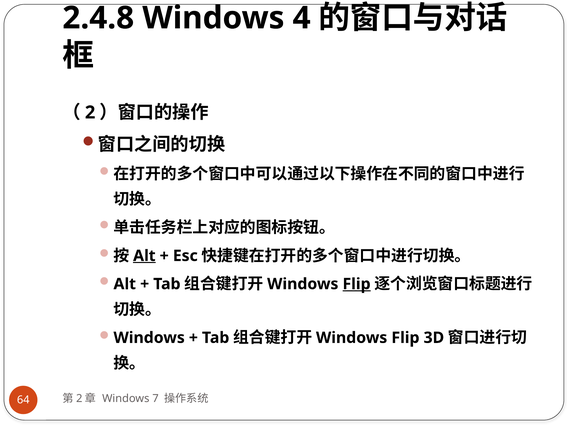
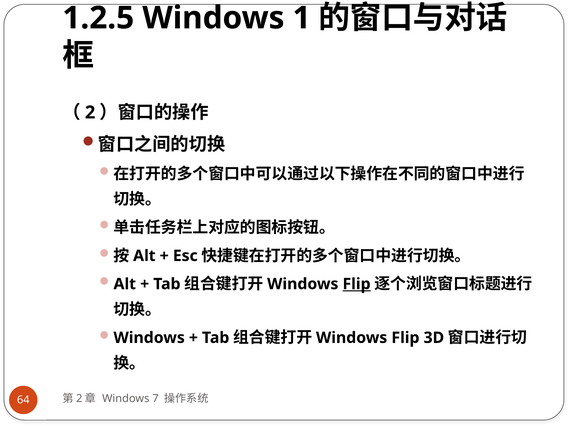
2.4.8: 2.4.8 -> 1.2.5 (98, 18)
4: 4 -> 1 (302, 18)
Alt underline: present -> none (144, 256)
